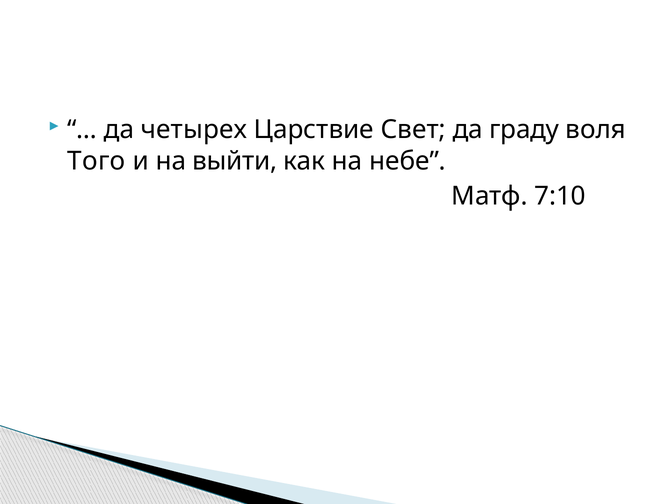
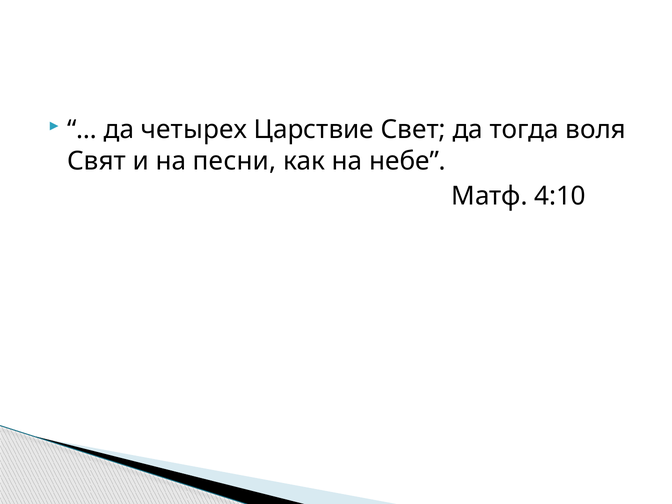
граду: граду -> тогда (524, 130)
Того: Того -> Свят (96, 161)
выйти: выйти -> песни (235, 161)
7:10: 7:10 -> 4:10 (560, 196)
